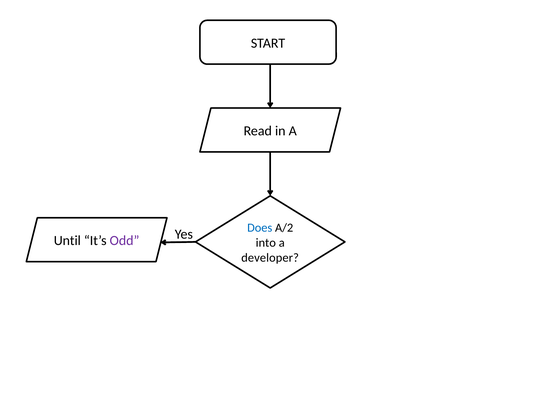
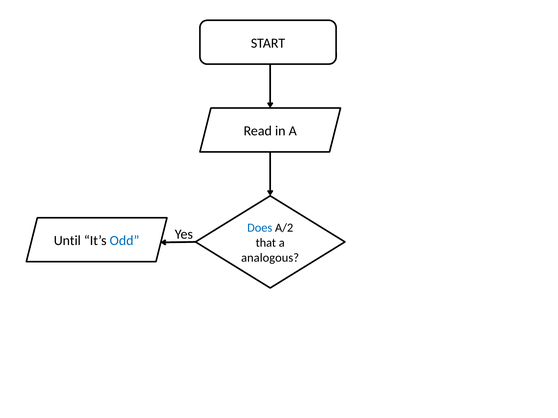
Odd colour: purple -> blue (124, 241)
into: into -> that (266, 243)
developer: developer -> analogous (270, 258)
